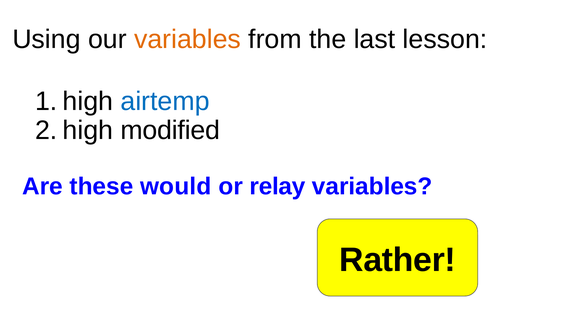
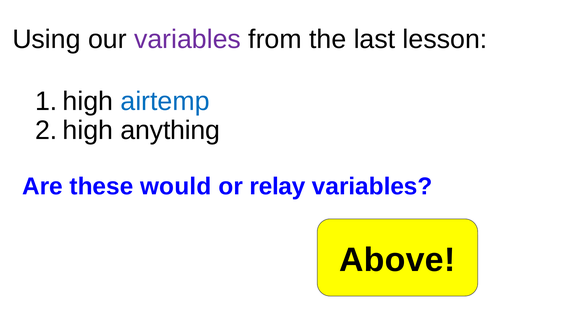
variables colour: orange -> purple (187, 39)
modified: modified -> anything (170, 130)
Rather: Rather -> Above (397, 260)
